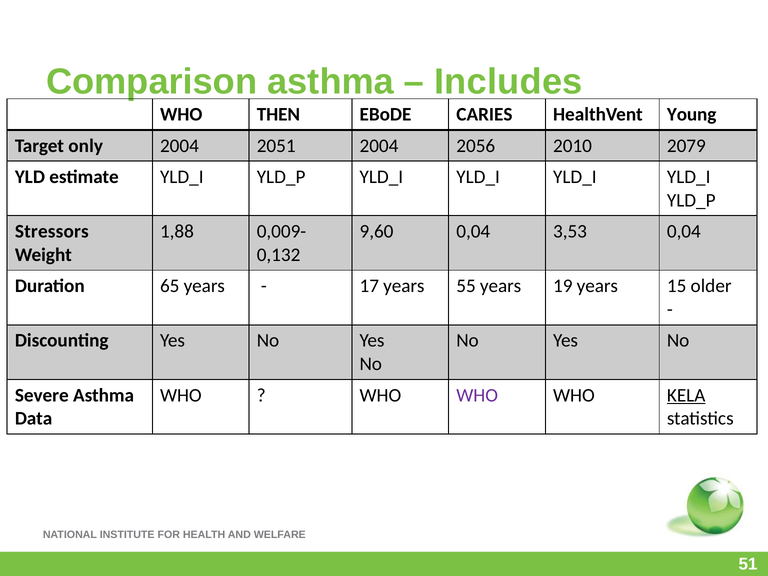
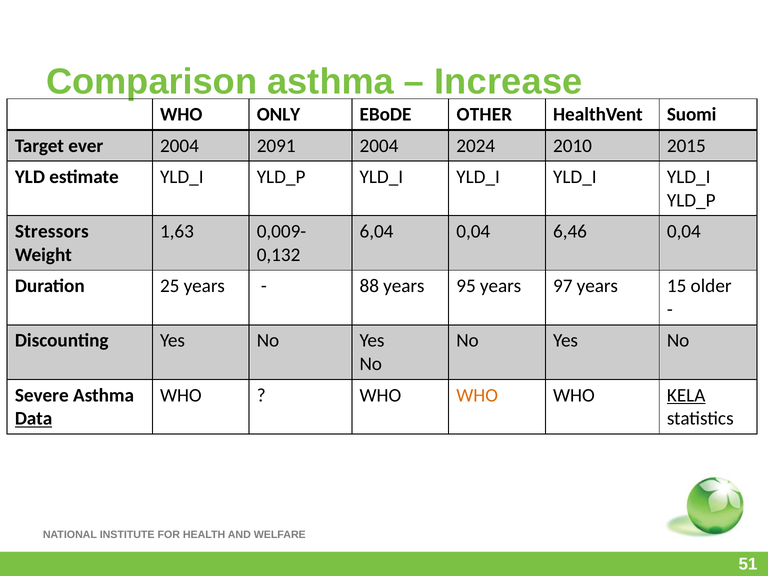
Includes: Includes -> Increase (508, 82)
THEN: THEN -> ONLY (278, 115)
CARIES: CARIES -> OTHER (484, 115)
Young: Young -> Suomi (692, 115)
only: only -> ever (86, 146)
2051: 2051 -> 2091 (276, 146)
2056: 2056 -> 2024 (476, 146)
2079: 2079 -> 2015 (686, 146)
1,88: 1,88 -> 1,63 (177, 231)
9,60: 9,60 -> 6,04 (377, 231)
3,53: 3,53 -> 6,46 (570, 231)
65: 65 -> 25 (170, 286)
17: 17 -> 88 (369, 286)
55: 55 -> 95 (466, 286)
19: 19 -> 97 (563, 286)
WHO colour: purple -> orange (477, 395)
Data underline: none -> present (34, 419)
